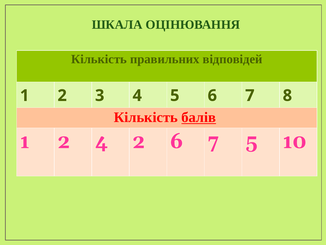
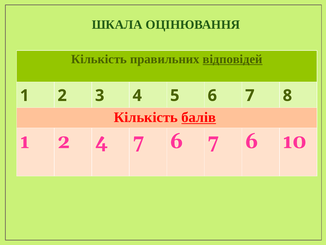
відповідей underline: none -> present (233, 59)
4 2: 2 -> 7 (138, 141)
6 7 5: 5 -> 6 (252, 141)
